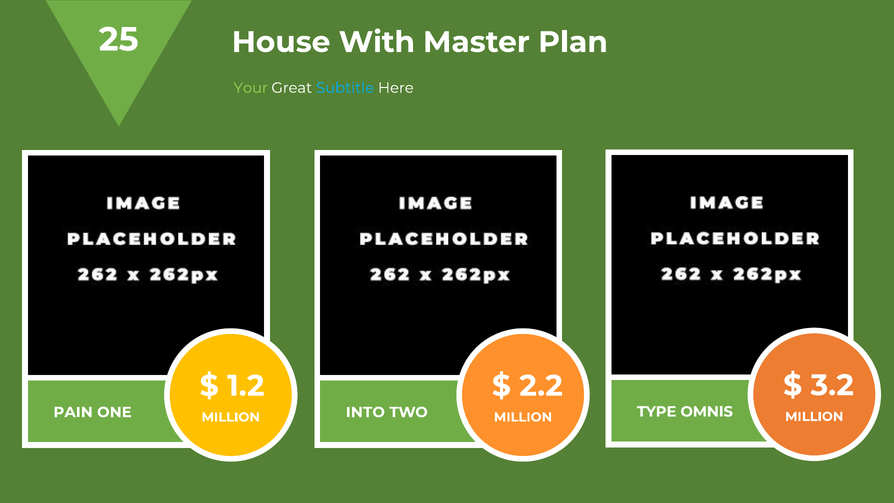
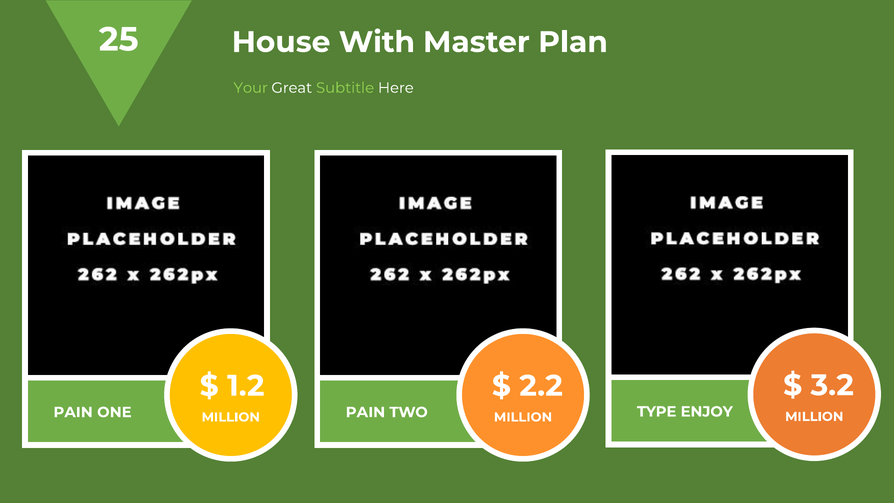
Subtitle colour: light blue -> light green (345, 88)
MILLION INTO: INTO -> PAIN (365, 412)
OMNIS: OMNIS -> ENJOY (707, 412)
